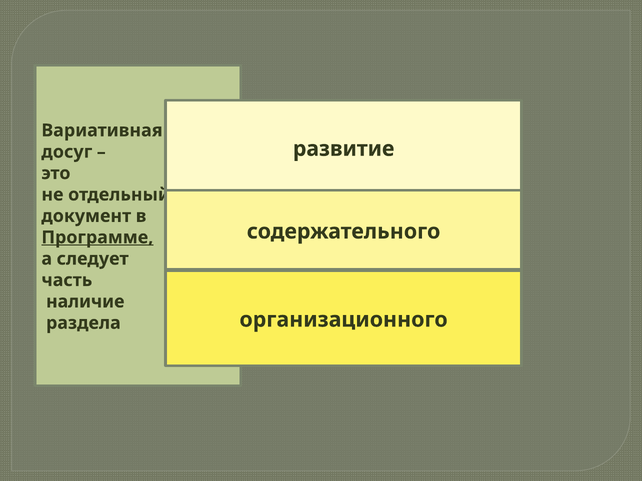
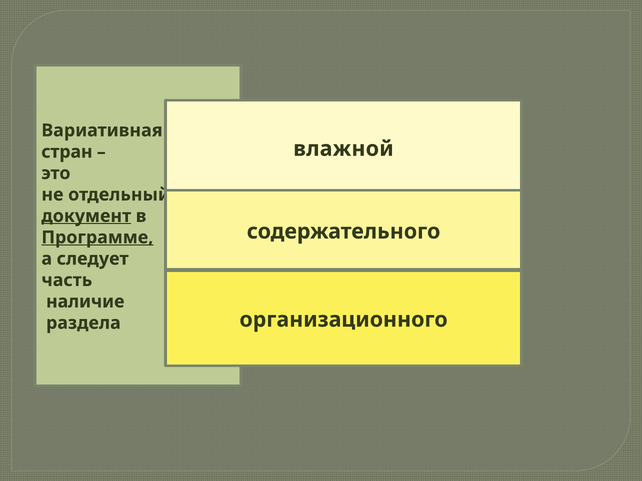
развитие: развитие -> влажной (343, 149)
досуг: досуг -> стран (67, 152)
документ underline: none -> present (86, 216)
